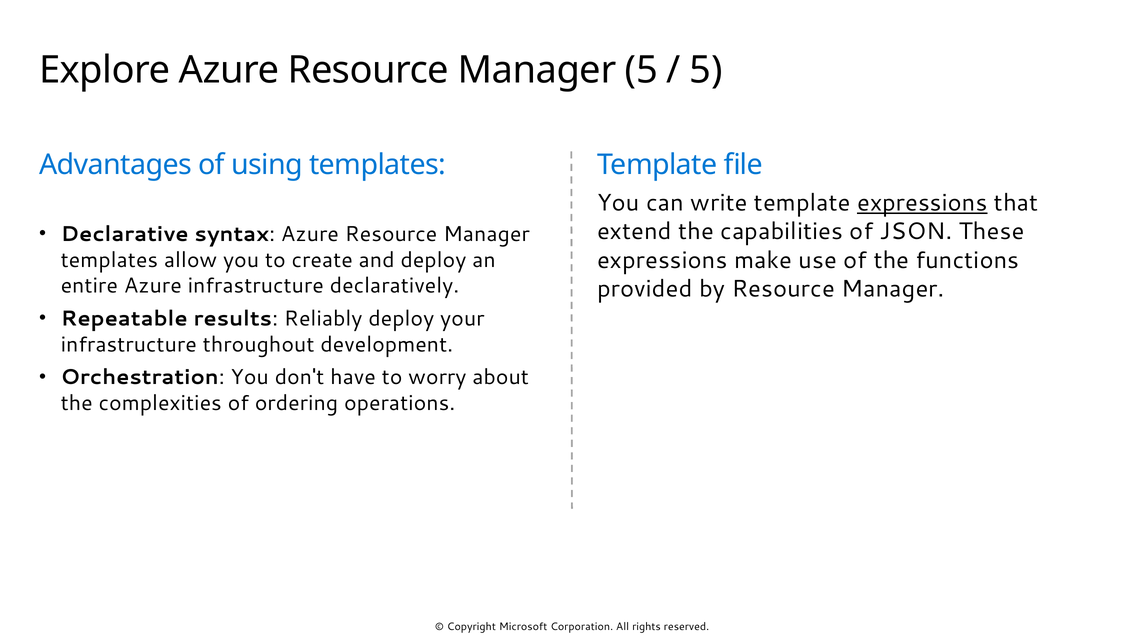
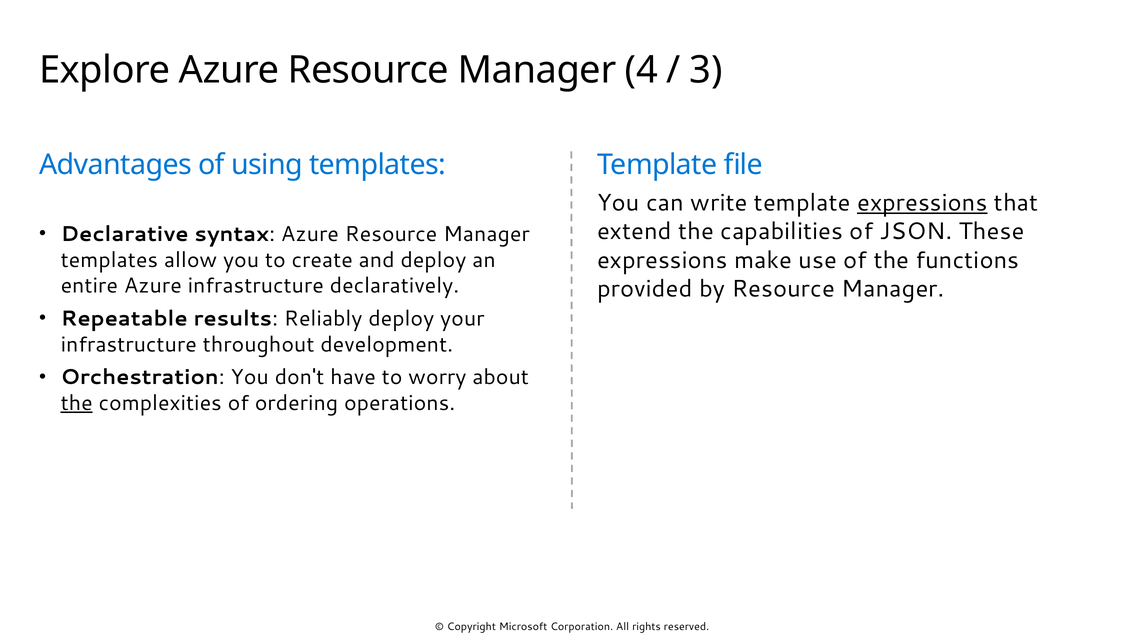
Manager 5: 5 -> 4 (641, 70)
5: 5 -> 3 (706, 70)
the underline: none -> present (77, 403)
